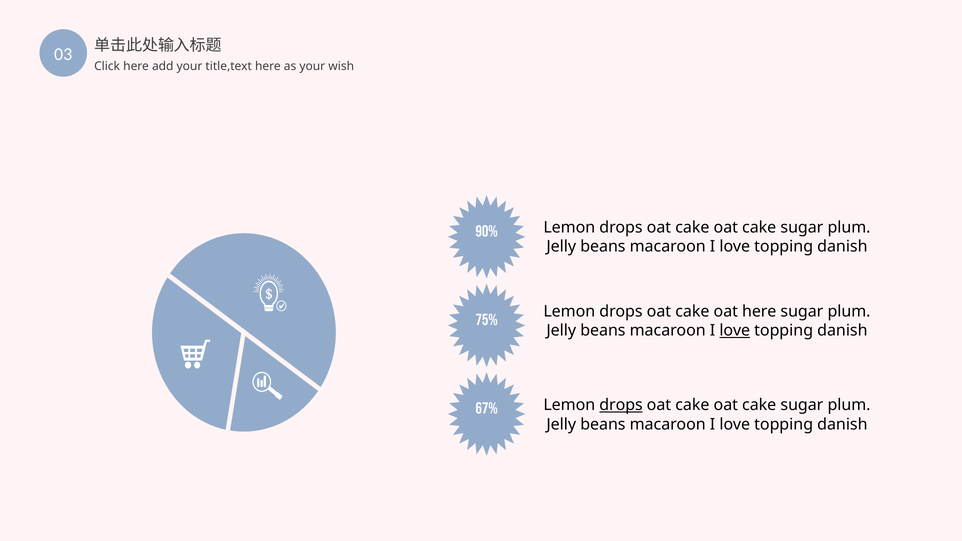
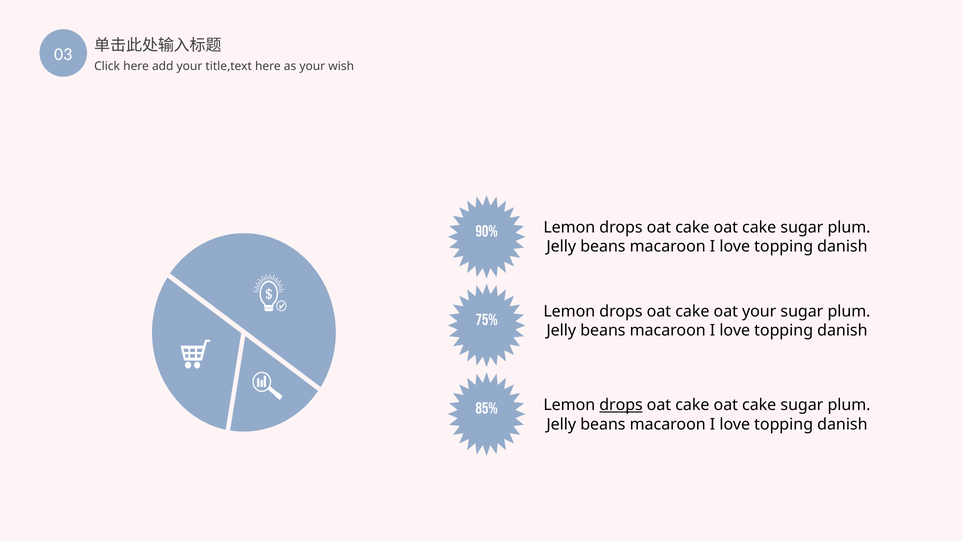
oat here: here -> your (759, 311)
love underline: present -> none (735, 331)
67%: 67% -> 85% (487, 409)
